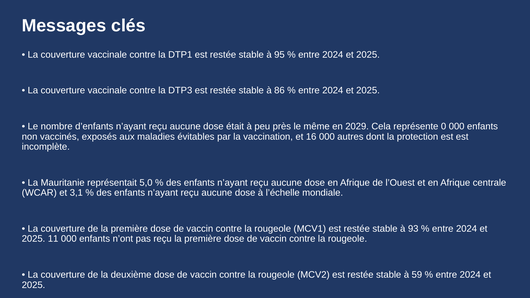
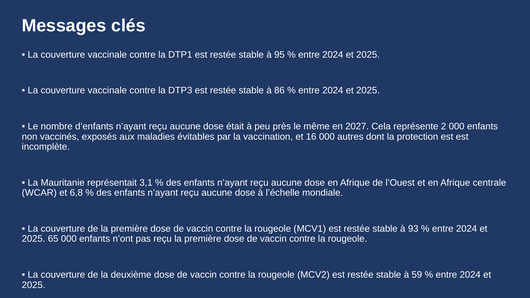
2029: 2029 -> 2027 (357, 127)
0: 0 -> 2 (444, 127)
5,0: 5,0 -> 3,1 (146, 183)
3,1: 3,1 -> 6,8 (76, 193)
11: 11 -> 65 (53, 239)
